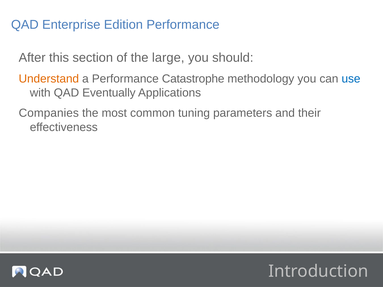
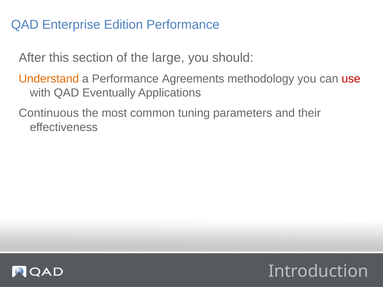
Catastrophe: Catastrophe -> Agreements (193, 79)
use colour: blue -> red (351, 79)
Companies: Companies -> Continuous (49, 113)
